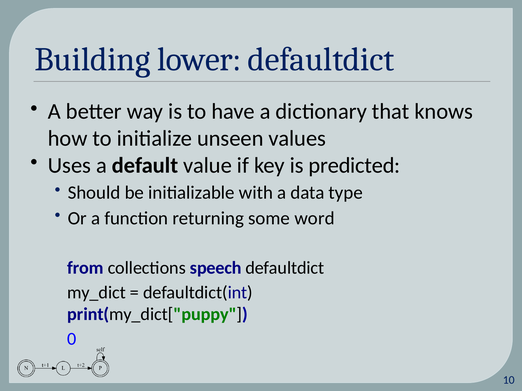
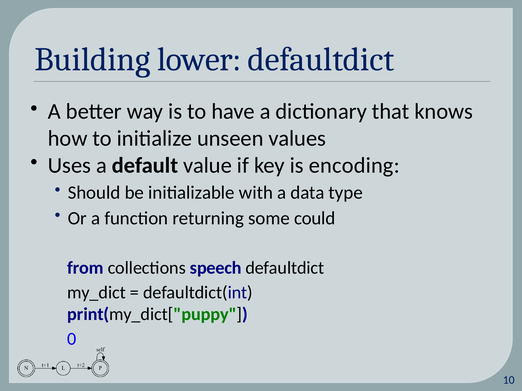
predicted: predicted -> encoding (354, 166)
word: word -> could (315, 219)
